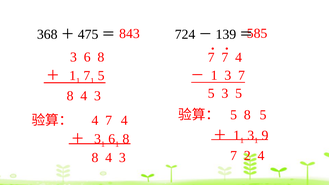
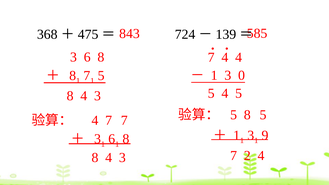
7 7: 7 -> 4 (225, 57)
3 7: 7 -> 0 (242, 75)
1: 1 -> 8 (73, 76)
5 3: 3 -> 4 (225, 93)
4 7 4: 4 -> 7 (124, 120)
